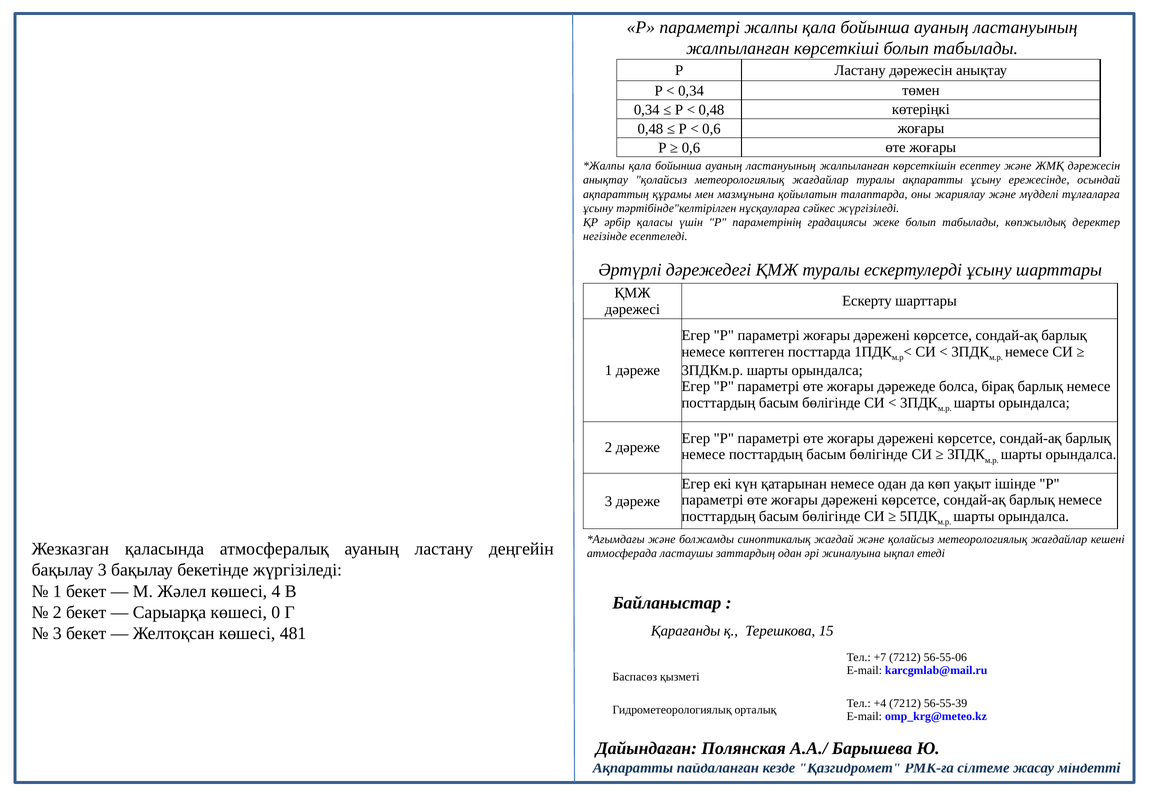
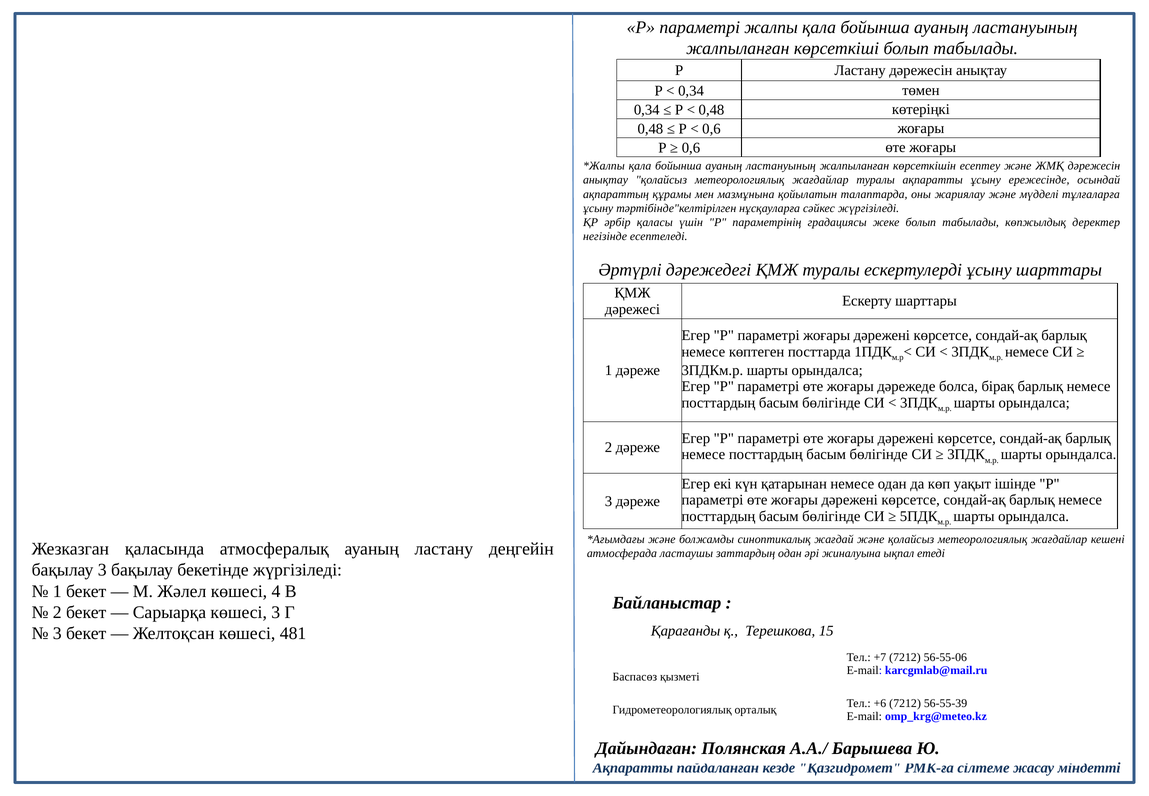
көшесі 0: 0 -> 3 (276, 612)
+4: +4 -> +6 (880, 703)
